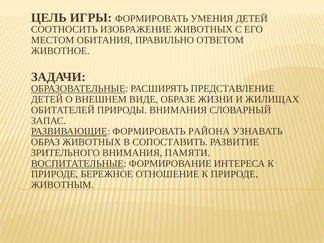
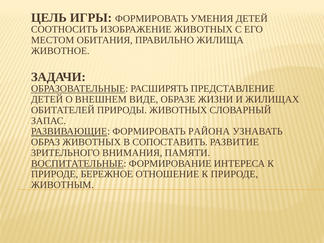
ОТВЕТОМ: ОТВЕТОМ -> ЖИЛИЩА (220, 40)
ПРИРОДЫ ВНИМАНИЯ: ВНИМАНИЯ -> ЖИВОТНЫХ (178, 110)
